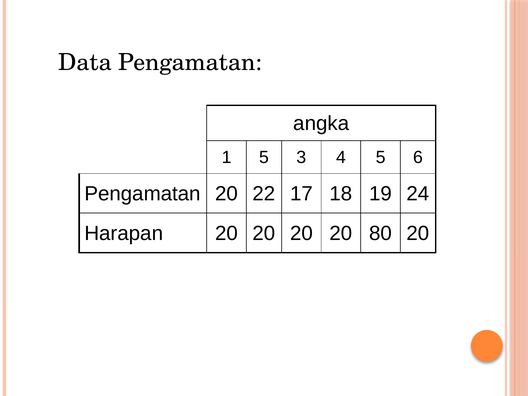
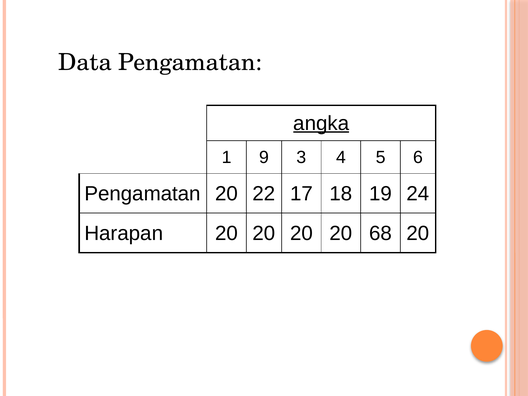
angka underline: none -> present (321, 123)
1 5: 5 -> 9 (264, 157)
80: 80 -> 68 (381, 233)
